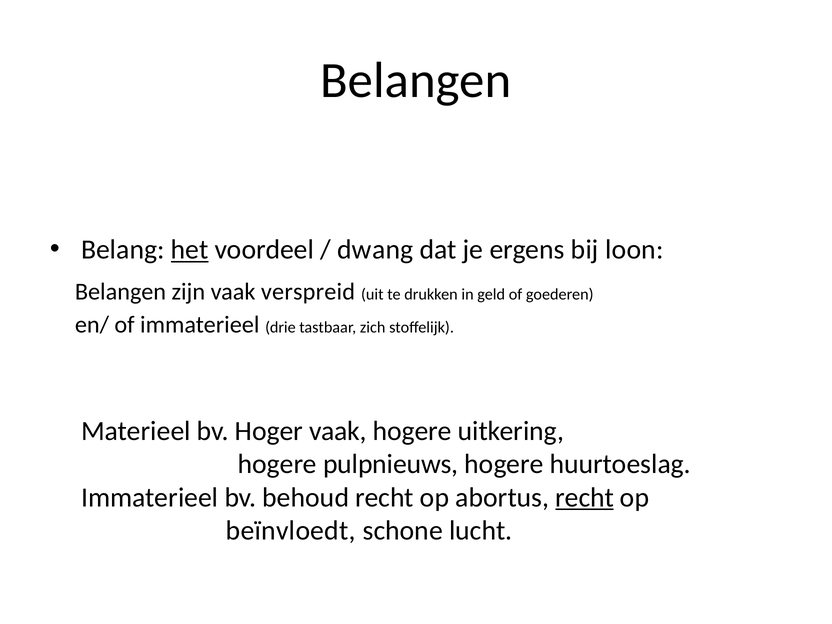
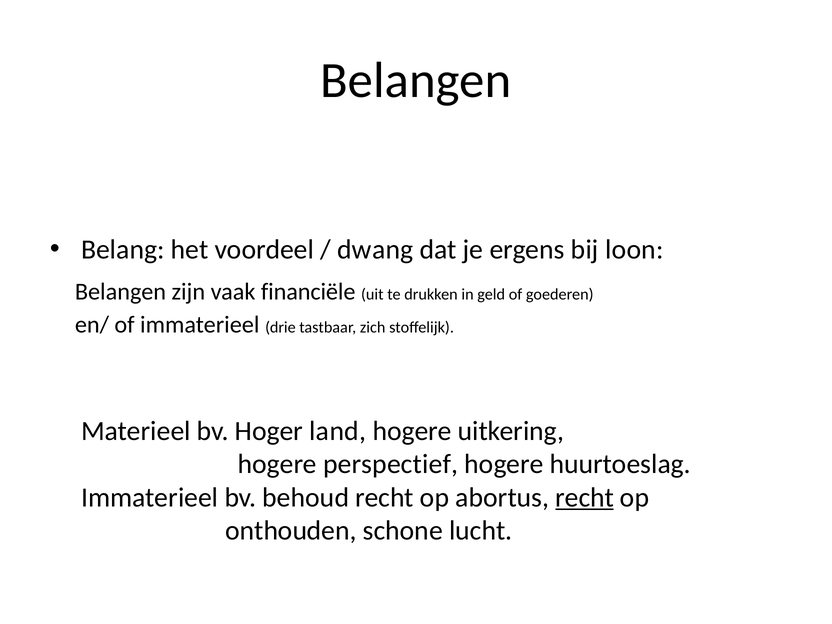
het underline: present -> none (190, 250)
verspreid: verspreid -> financiële (308, 292)
Hoger vaak: vaak -> land (338, 431)
pulpnieuws: pulpnieuws -> perspectief (391, 464)
beïnvloedt: beïnvloedt -> onthouden (291, 531)
